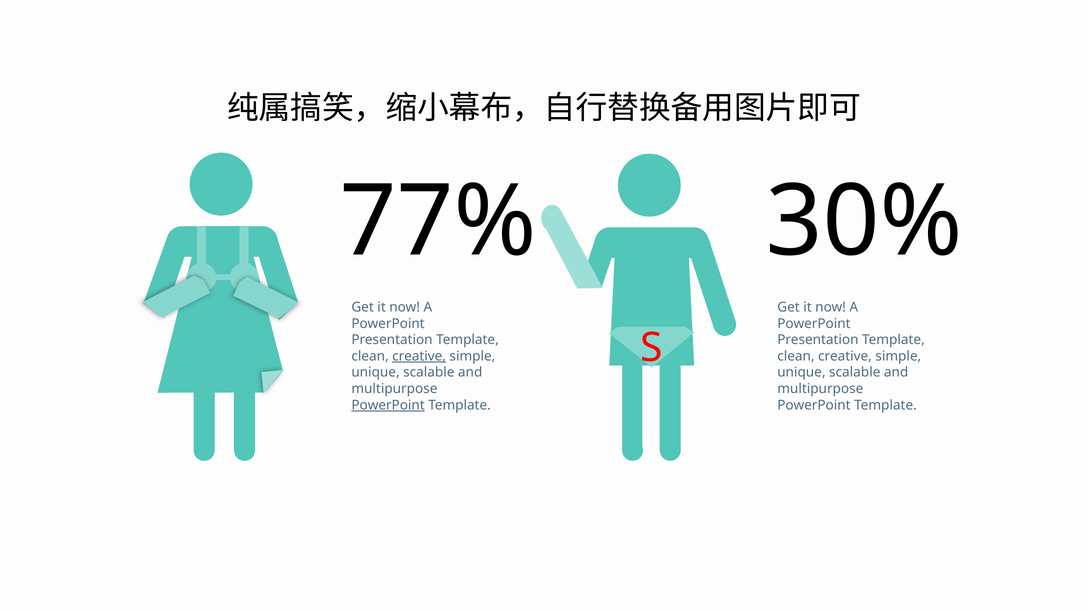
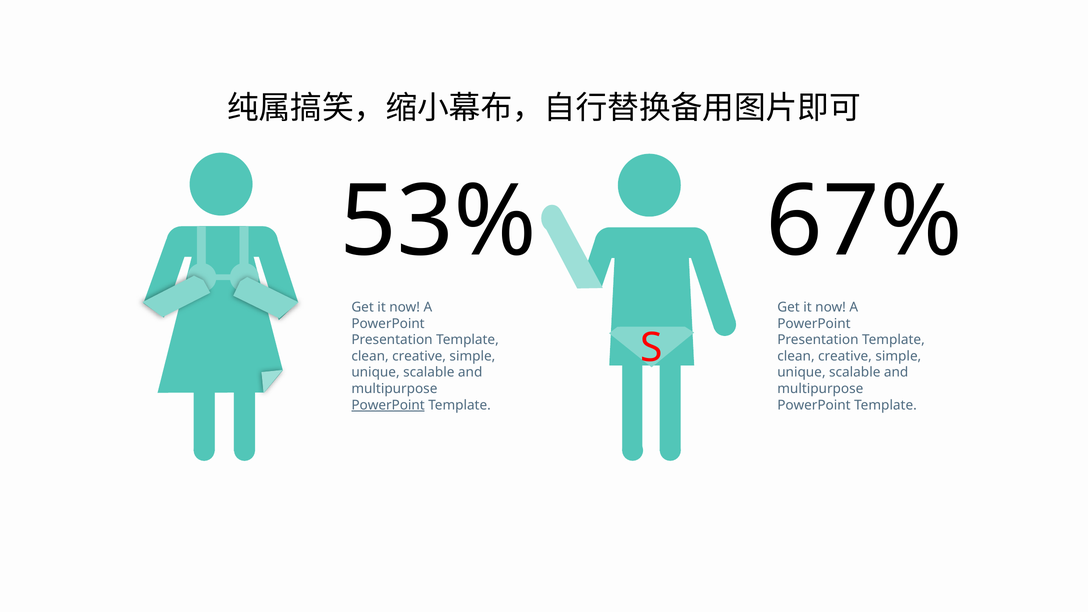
77%: 77% -> 53% (438, 222)
30%: 30% -> 67% (864, 222)
creative underline: present -> none (419, 356)
